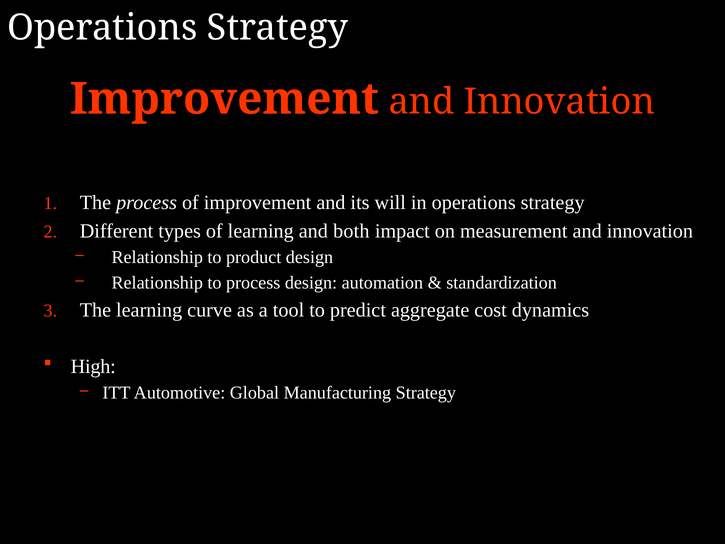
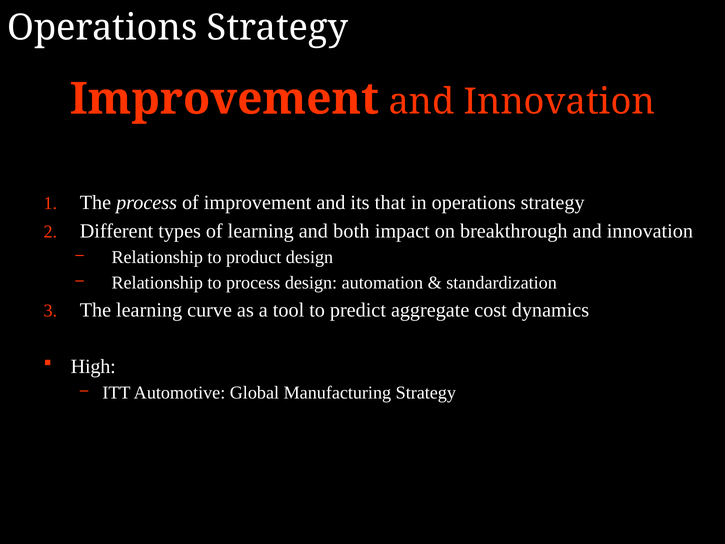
will: will -> that (390, 203)
measurement: measurement -> breakthrough (514, 231)
